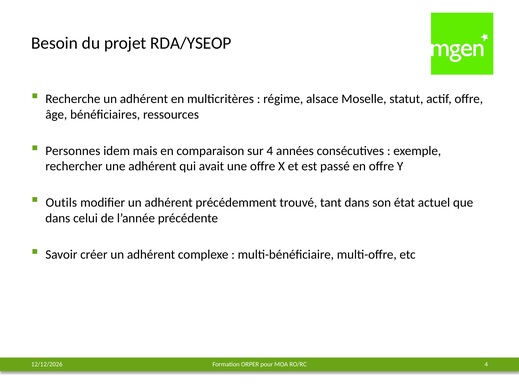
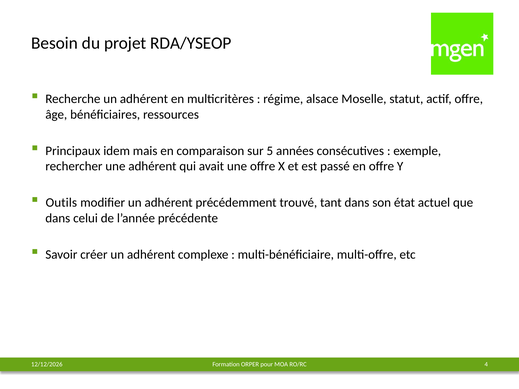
Personnes: Personnes -> Principaux (73, 151)
sur 4: 4 -> 5 (270, 151)
